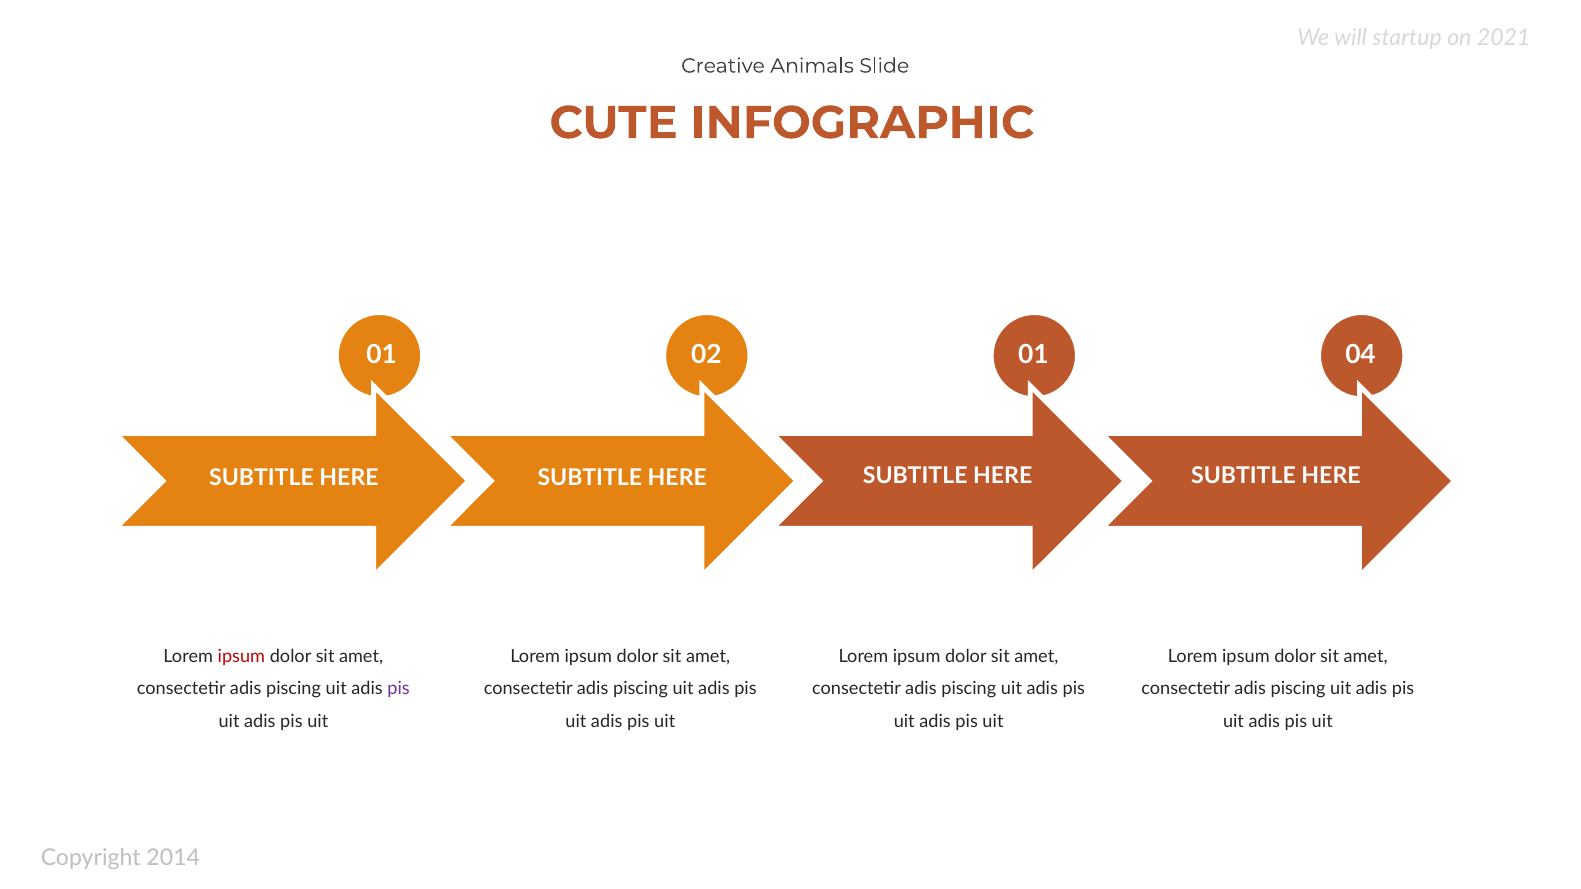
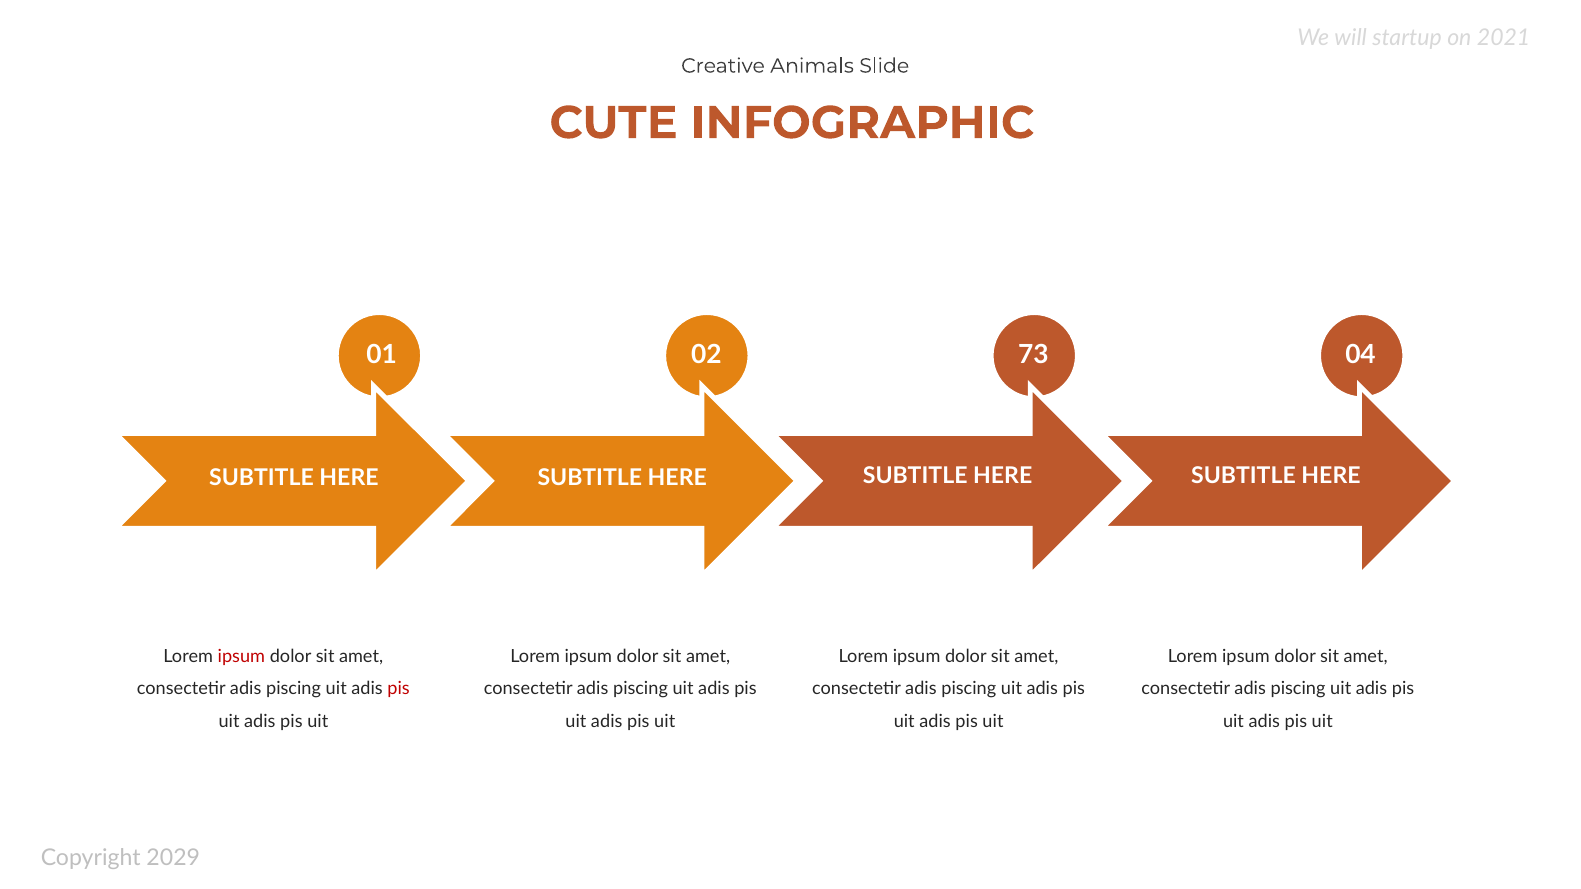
02 01: 01 -> 73 (1033, 355)
pis colour: purple -> red (399, 689)
2014: 2014 -> 2029 (173, 858)
